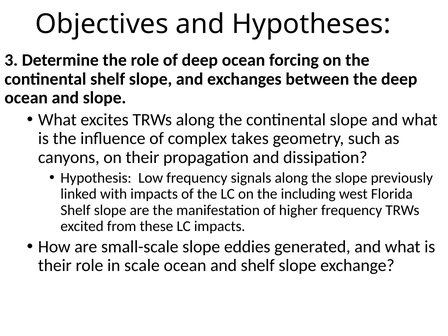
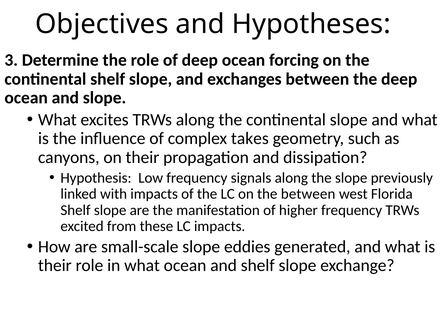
the including: including -> between (308, 194)
in scale: scale -> what (142, 266)
